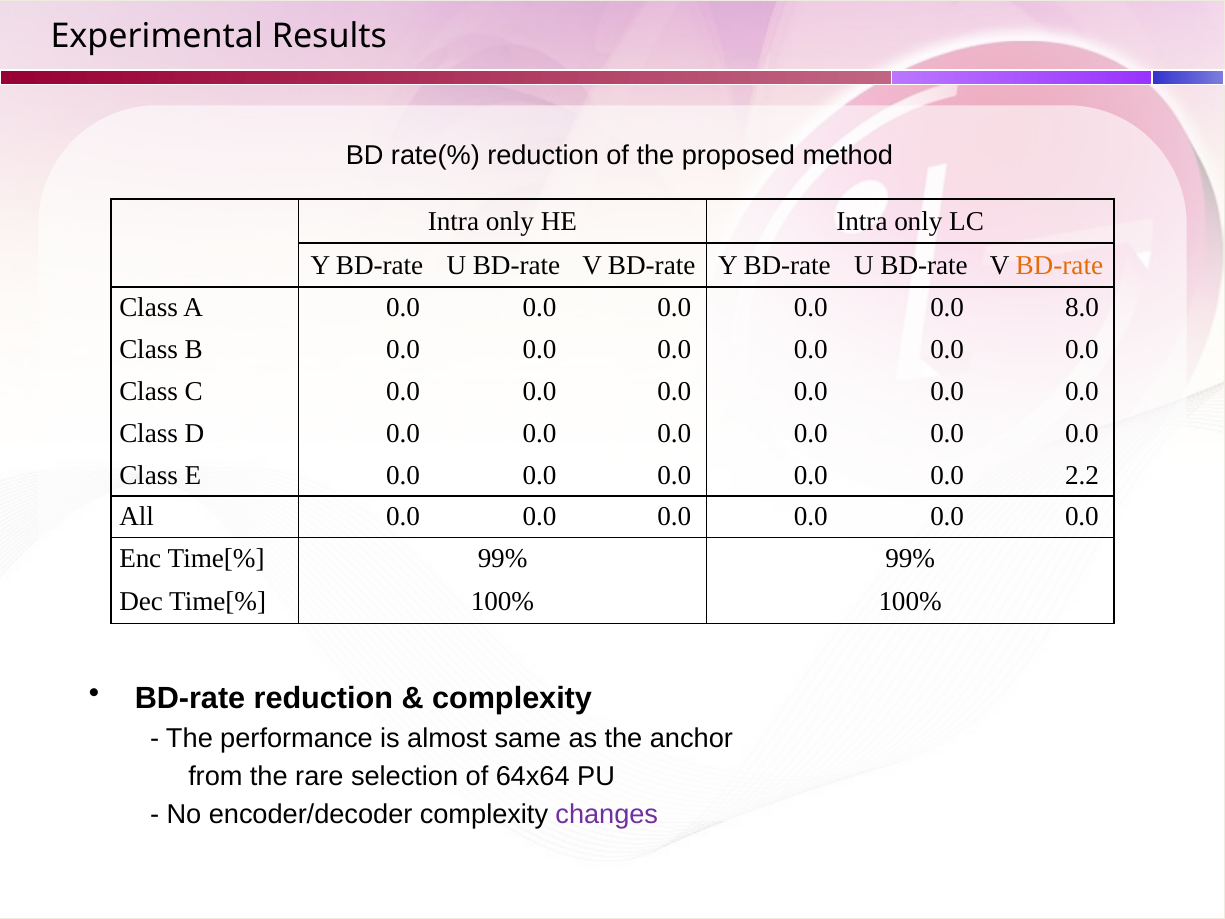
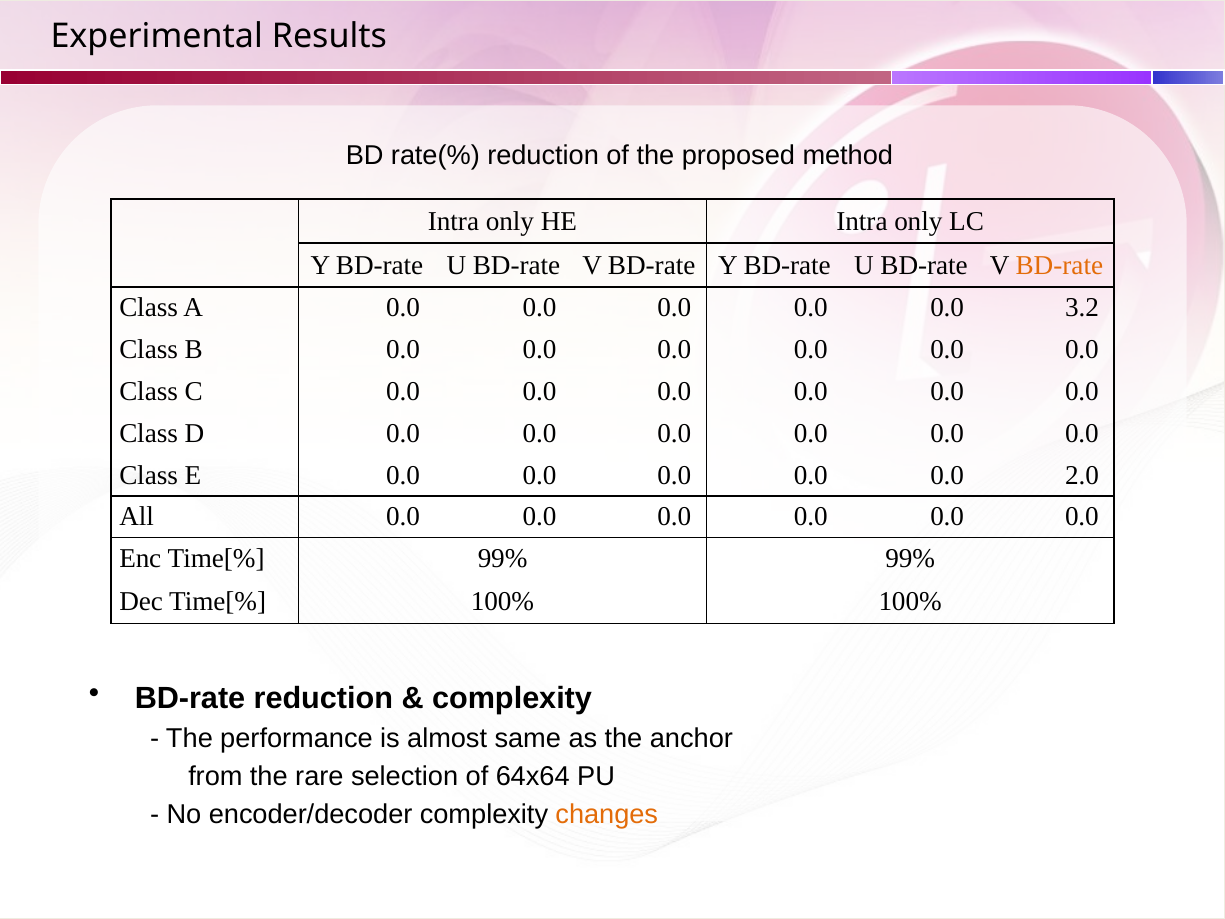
8.0: 8.0 -> 3.2 (1082, 308)
2.2: 2.2 -> 2.0 (1082, 475)
changes colour: purple -> orange (607, 814)
